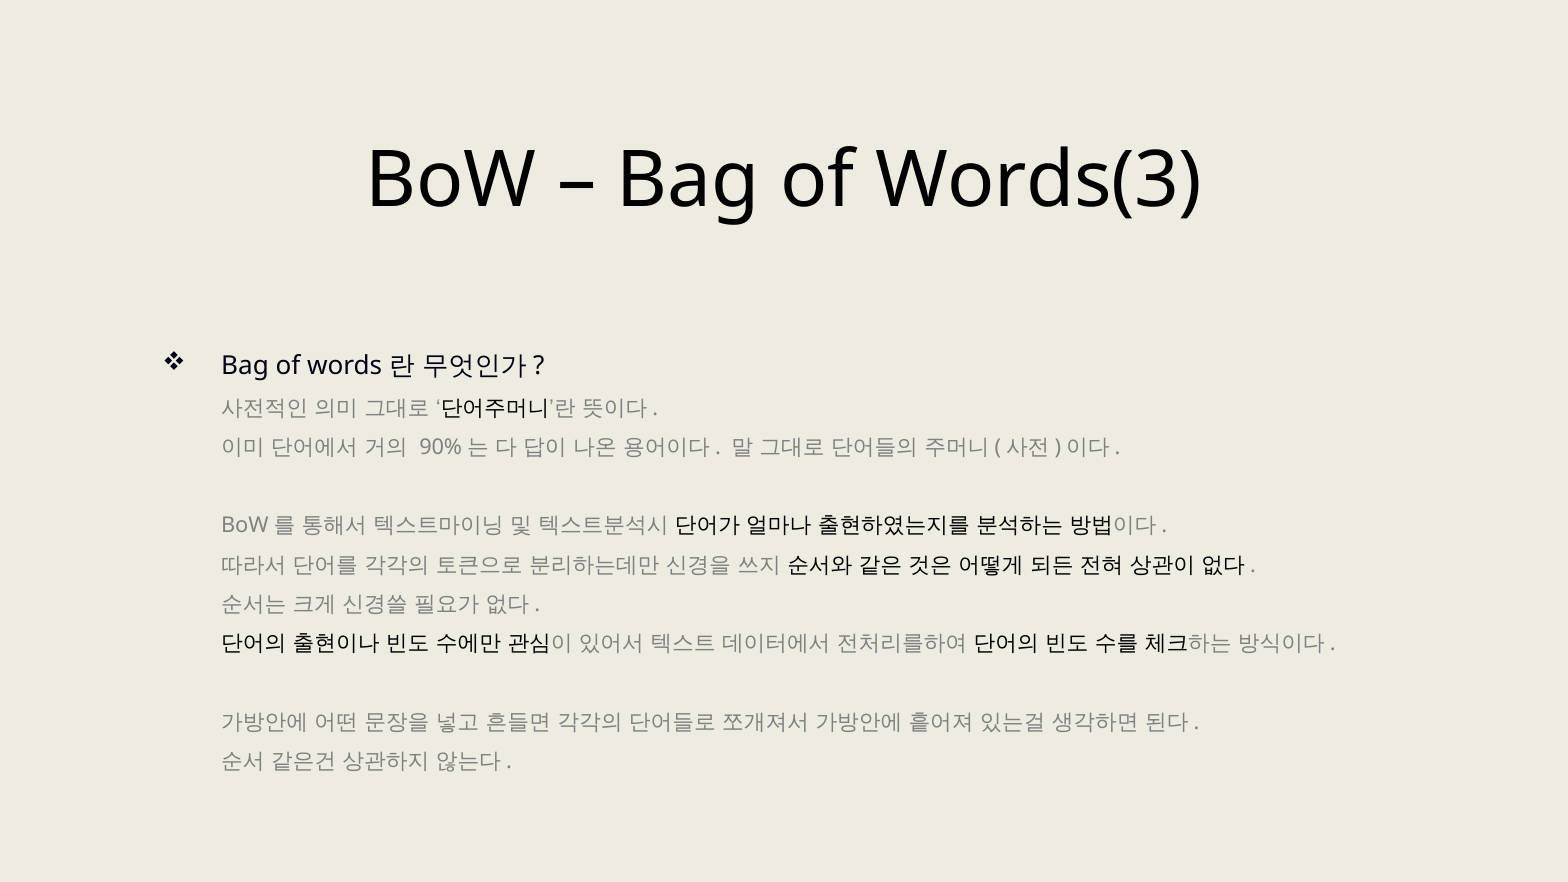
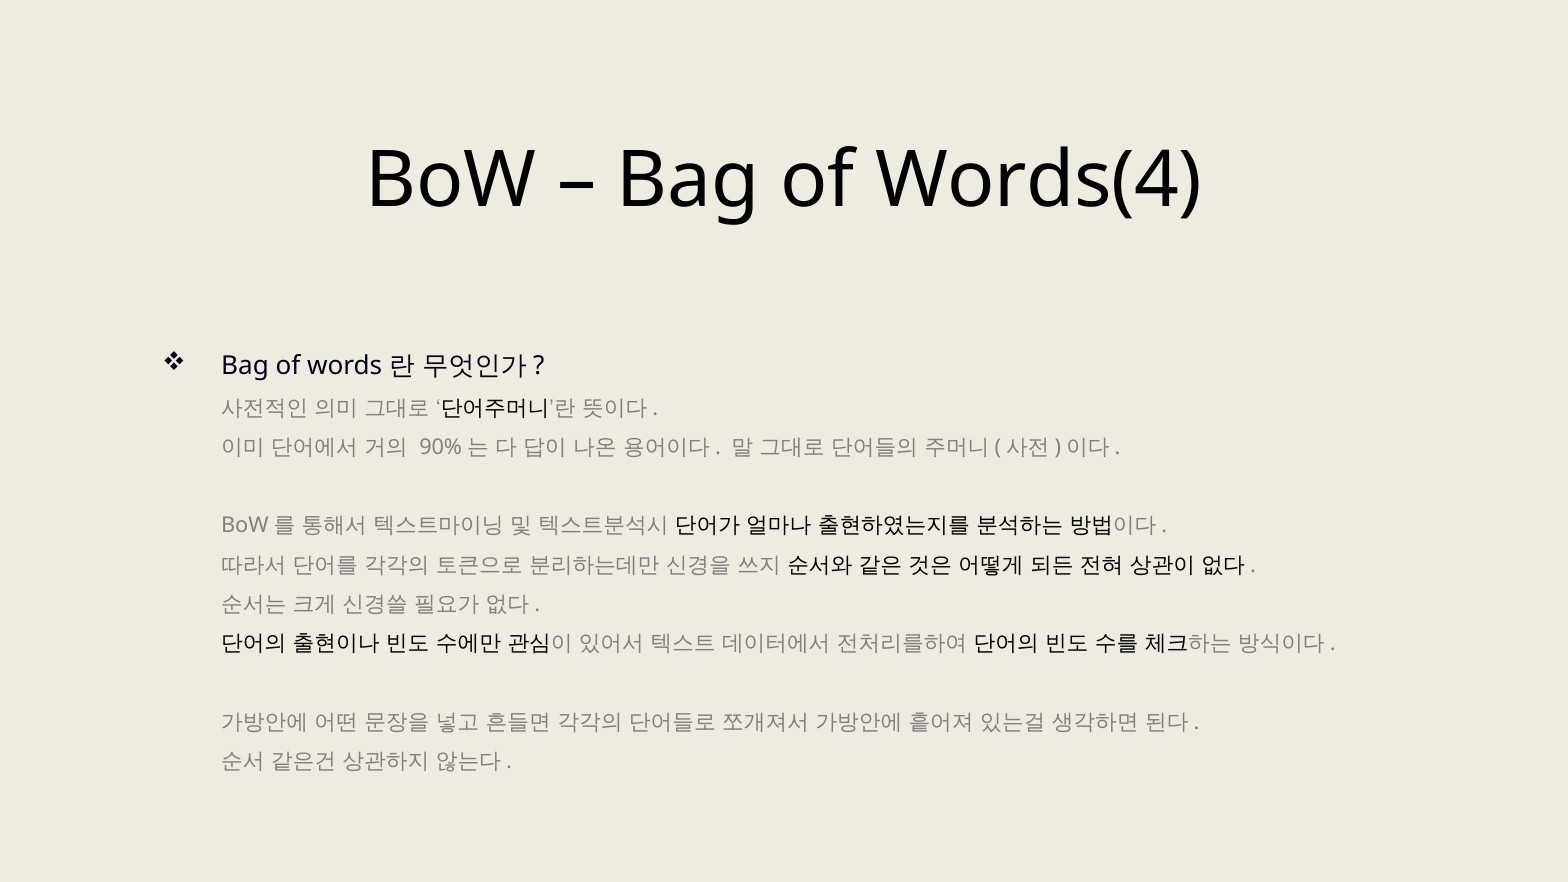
Words(3: Words(3 -> Words(4 (1039, 180)
